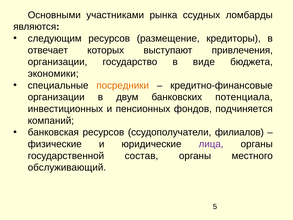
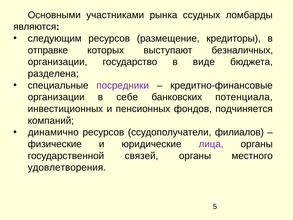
отвечает: отвечает -> отправке (48, 50)
привлечения: привлечения -> безналичных (242, 50)
экономики: экономики -> разделена (53, 74)
посредники colour: orange -> purple (123, 85)
двум: двум -> себе (127, 97)
банковская: банковская -> динамично (53, 132)
состав: состав -> связей (142, 156)
обслуживающий: обслуживающий -> удовлетворения (67, 167)
